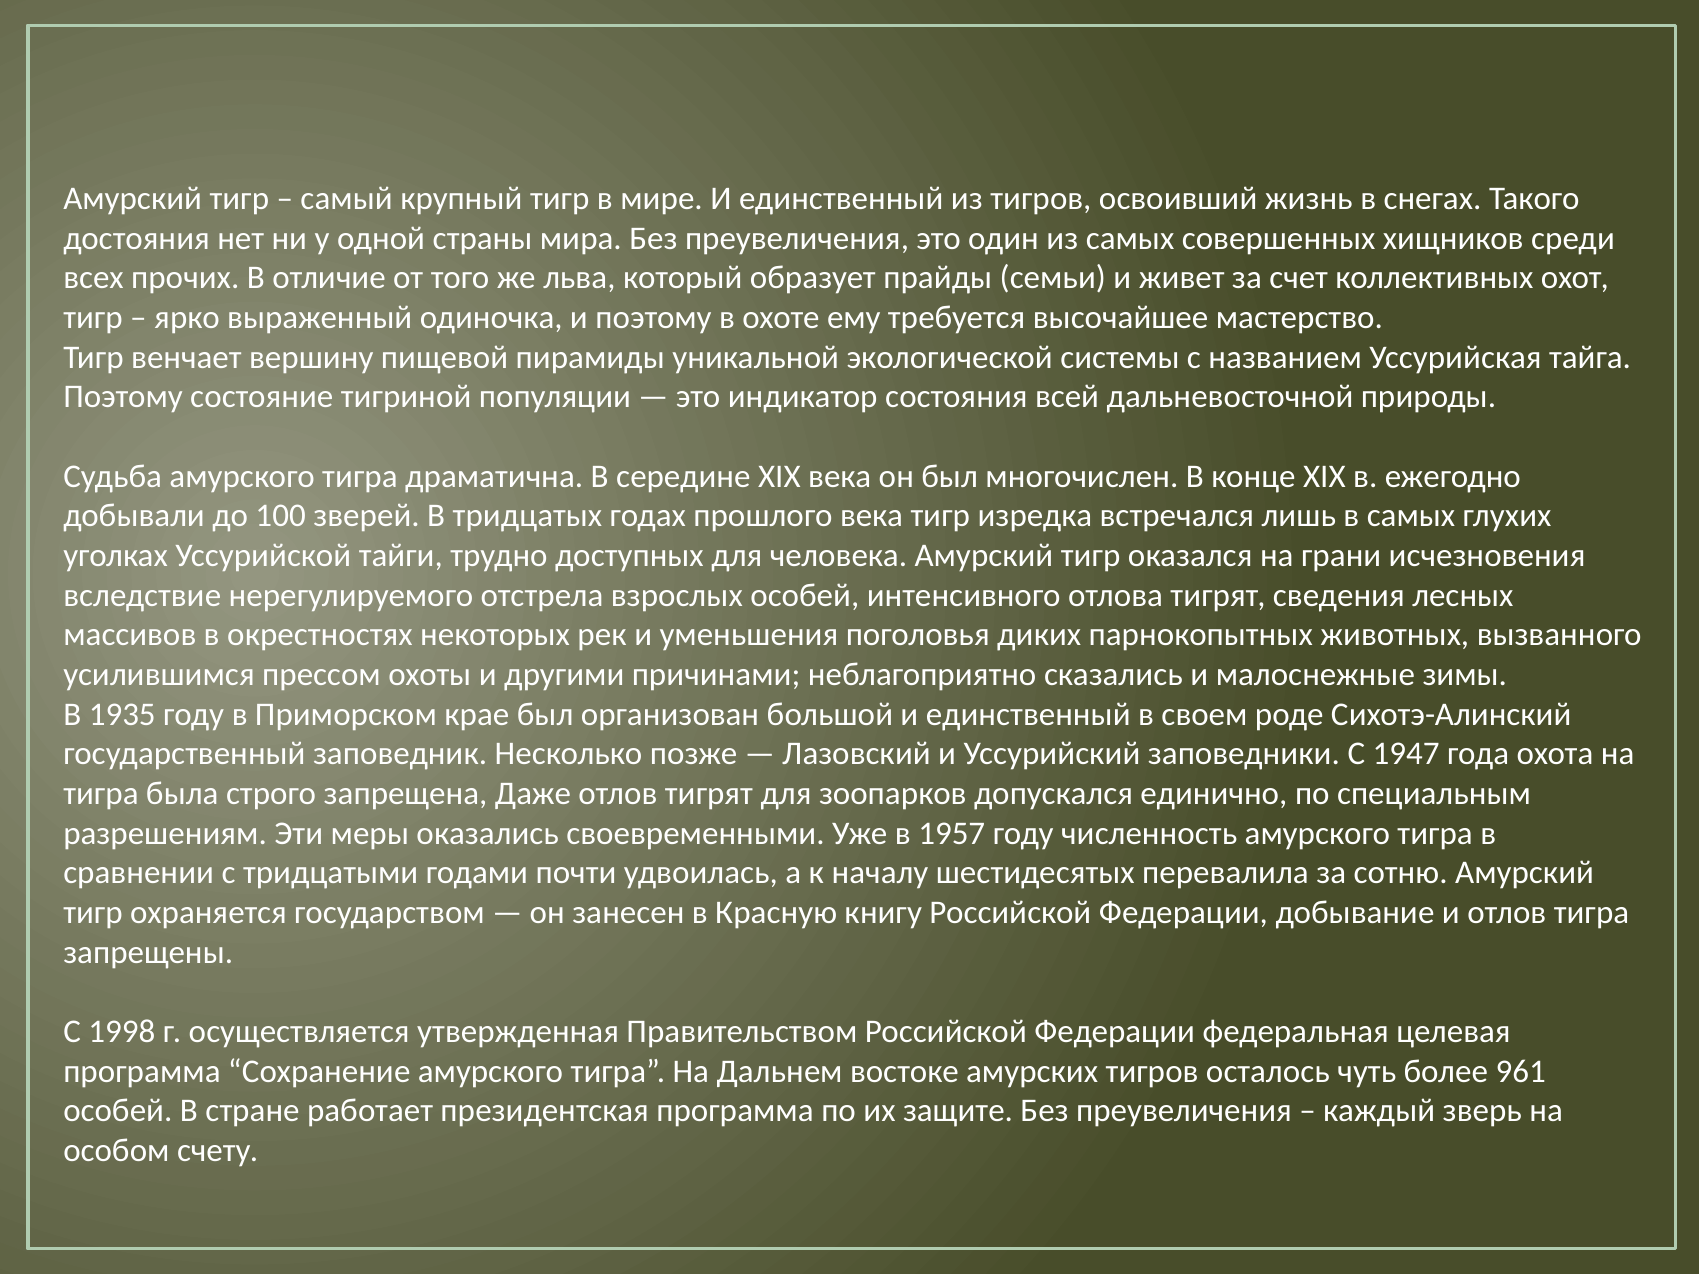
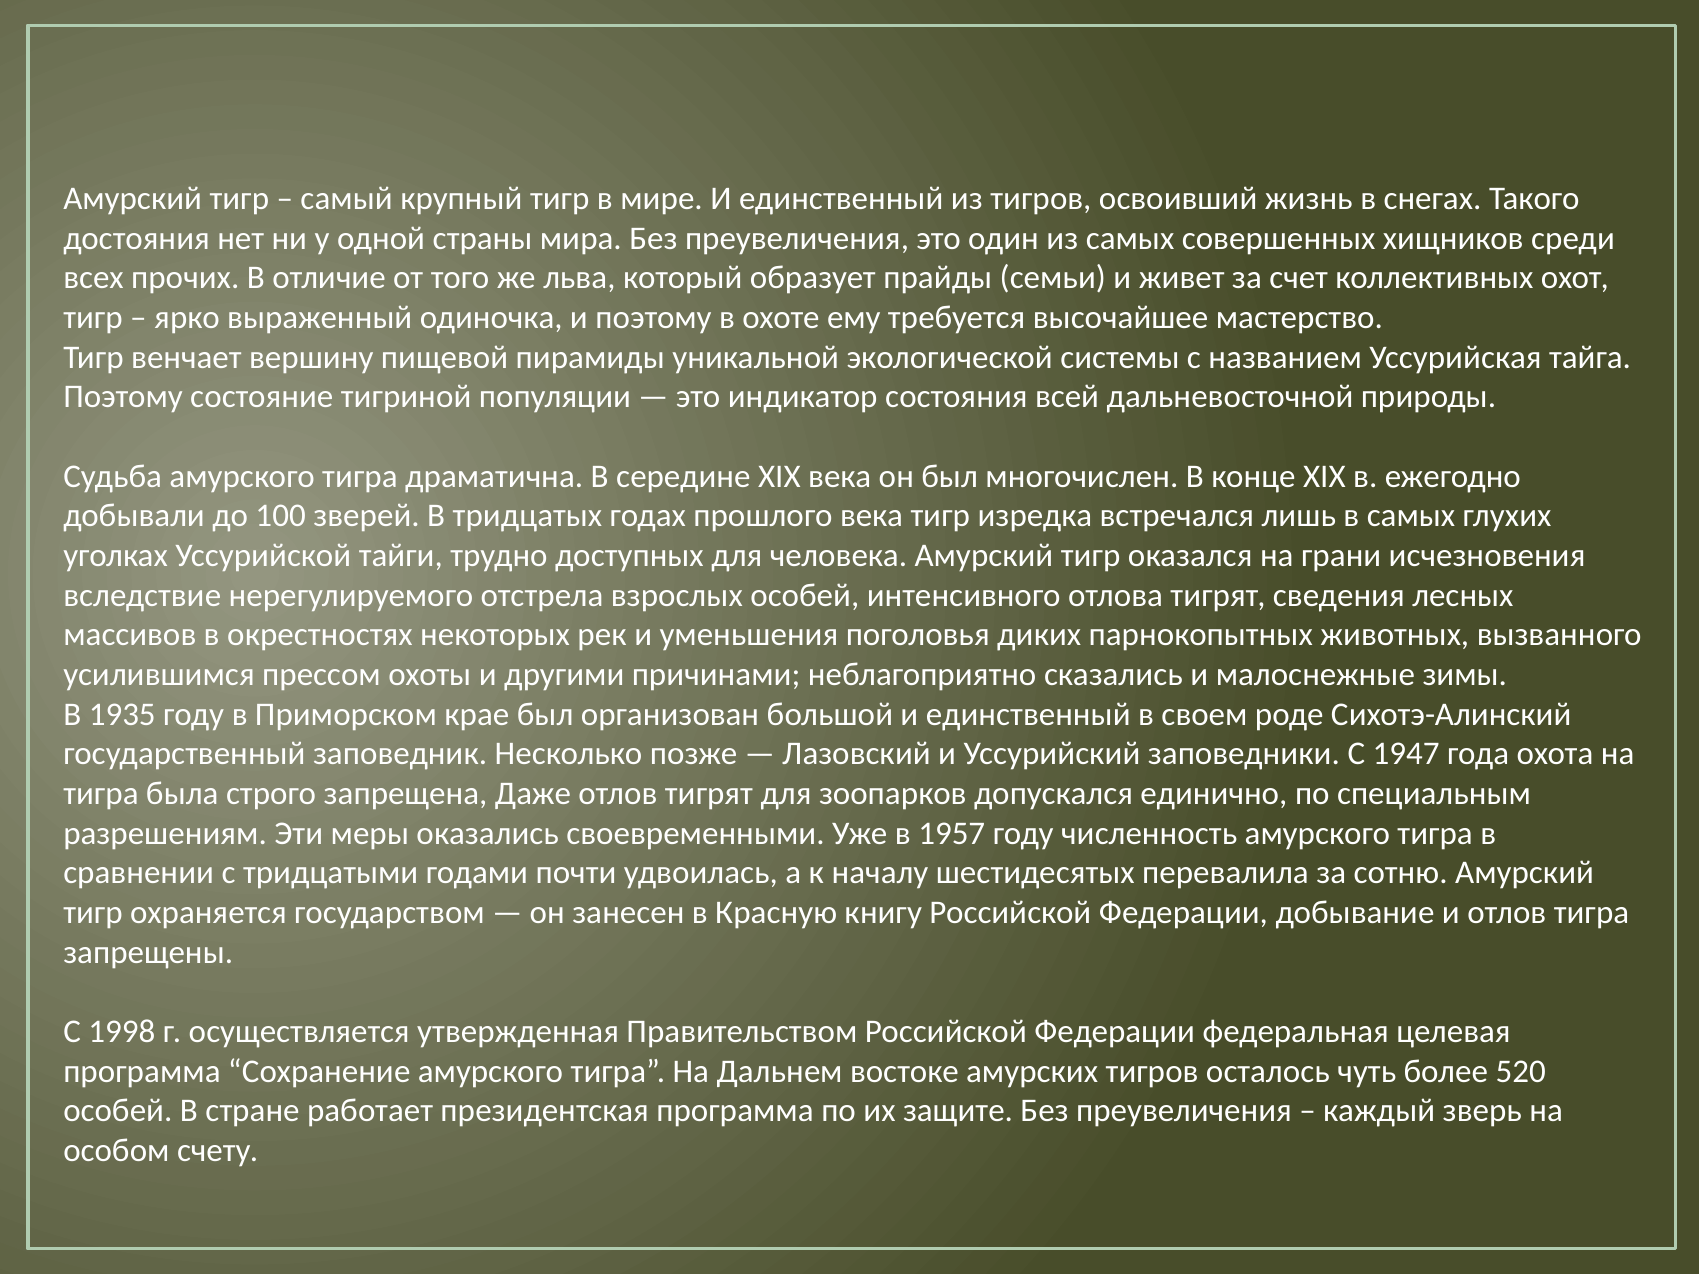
961: 961 -> 520 (1521, 1071)
